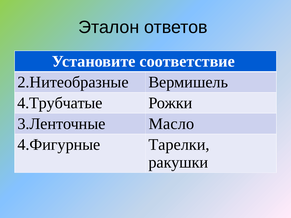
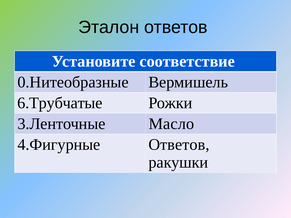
2.Нитеобразные: 2.Нитеобразные -> 0.Нитеобразные (73, 82)
4.Трубчатые: 4.Трубчатые -> 6.Трубчатые (60, 103)
4.Фигурные Тарелки: Тарелки -> Ответов (179, 145)
